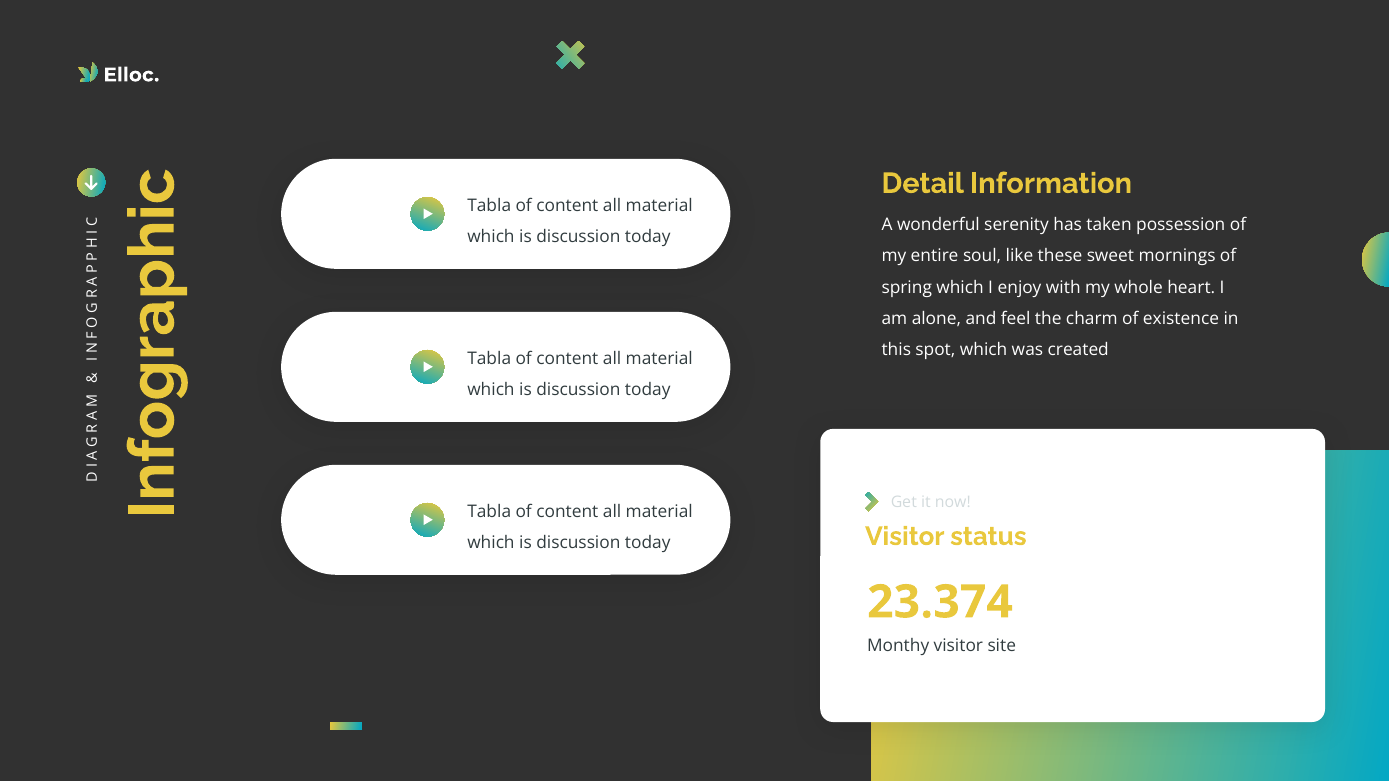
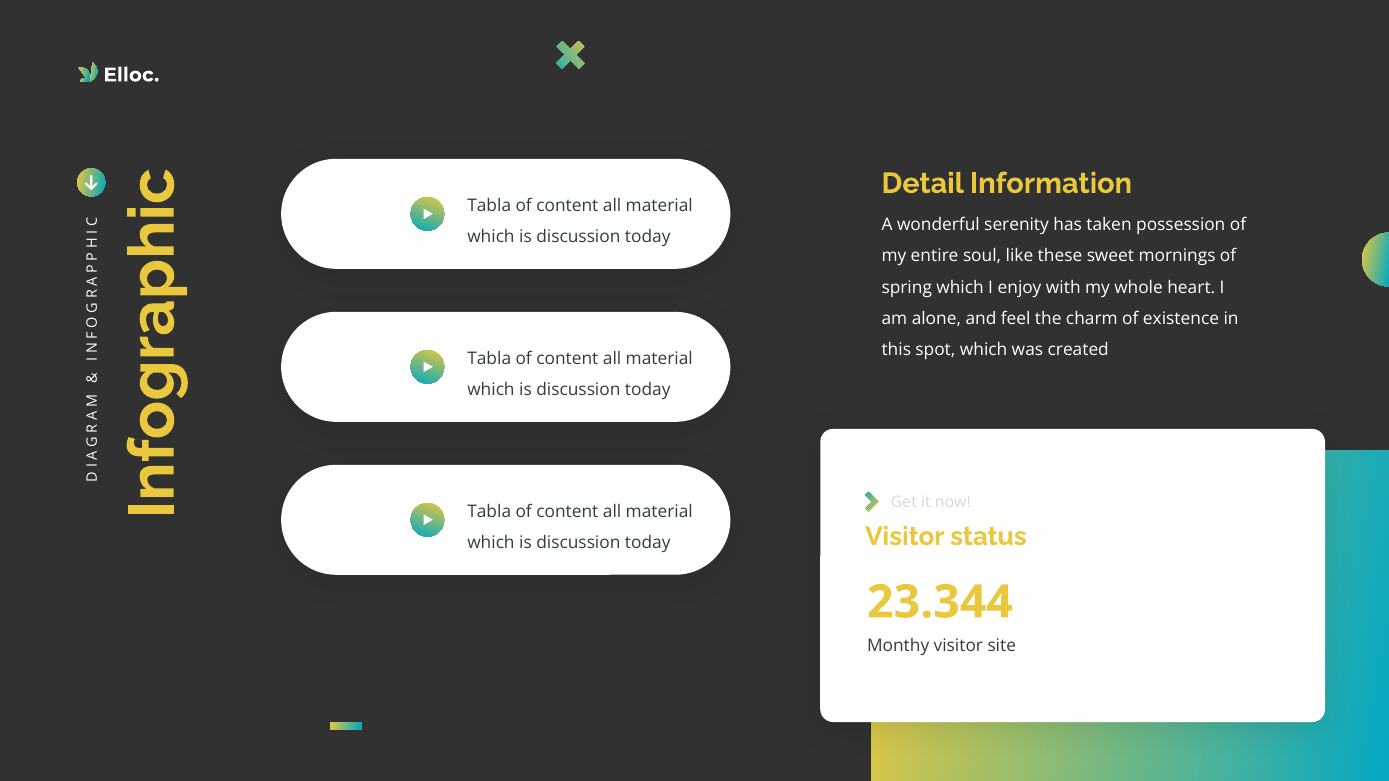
23.374: 23.374 -> 23.344 (940, 602)
